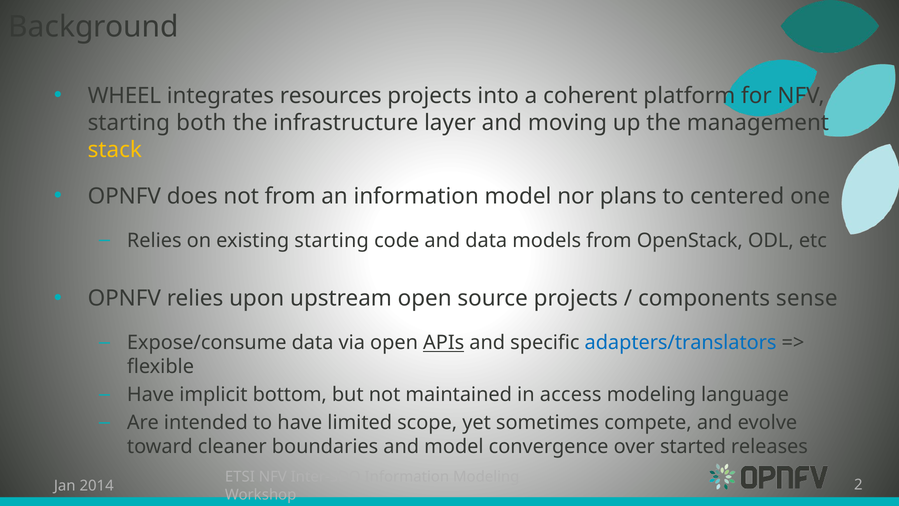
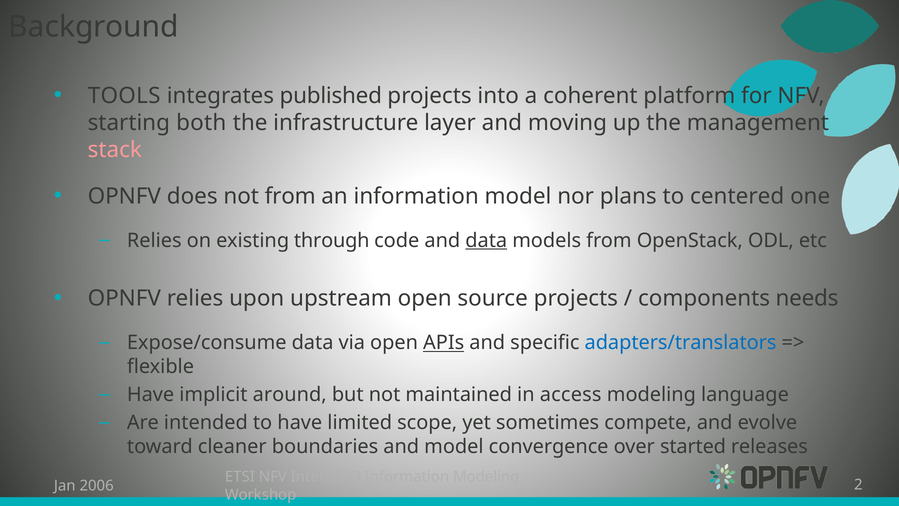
WHEEL: WHEEL -> TOOLS (124, 96)
resources: resources -> published (331, 96)
stack colour: yellow -> pink (115, 150)
existing starting: starting -> through (332, 240)
data underline: none -> present (486, 240)
sense: sense -> needs (807, 298)
bottom: bottom -> around (290, 394)
2014: 2014 -> 2006 (97, 486)
